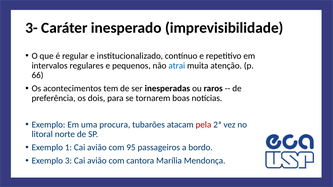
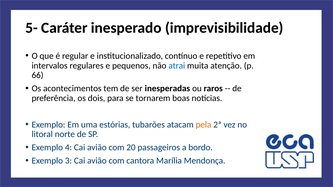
3-: 3- -> 5- (32, 28)
procura: procura -> estórias (115, 125)
pela colour: red -> orange (203, 125)
1: 1 -> 4 (68, 148)
95: 95 -> 20 (131, 148)
